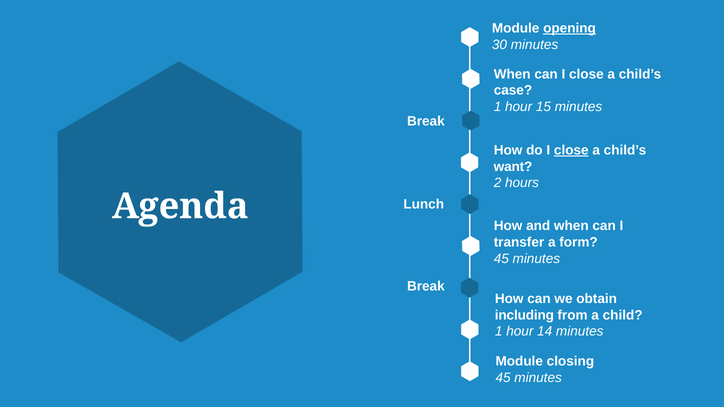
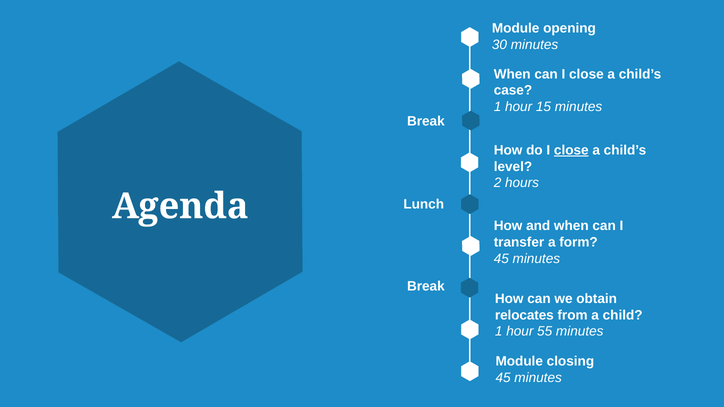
opening underline: present -> none (570, 28)
want: want -> level (513, 167)
including: including -> relocates (524, 315)
14: 14 -> 55 (545, 332)
